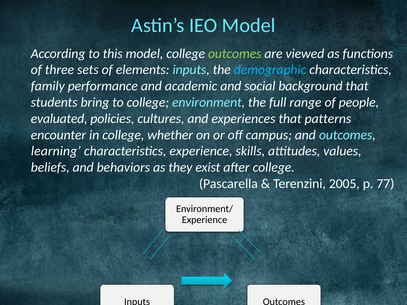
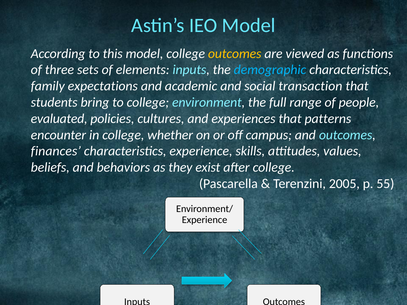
outcomes colour: light green -> yellow (235, 54)
performance: performance -> expectations (103, 86)
background: background -> transaction (310, 86)
learning: learning -> finances (56, 151)
77: 77 -> 55 (385, 184)
